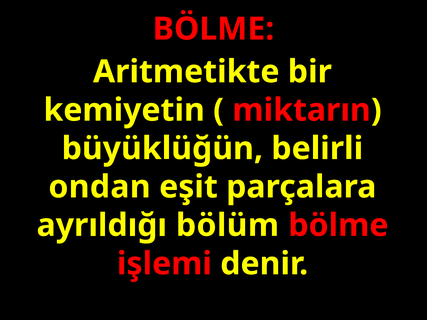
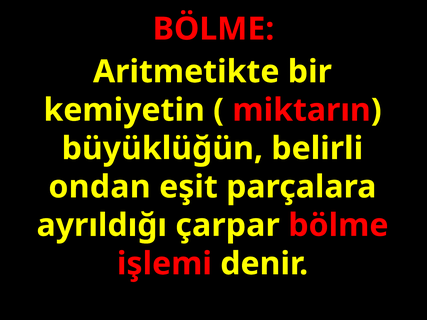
bölüm: bölüm -> çarpar (228, 226)
